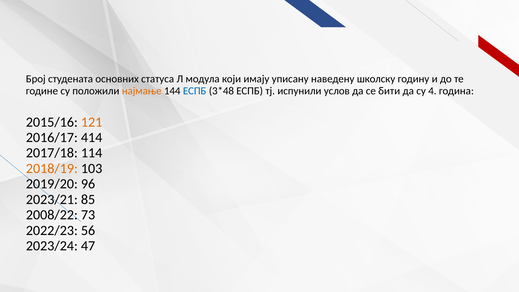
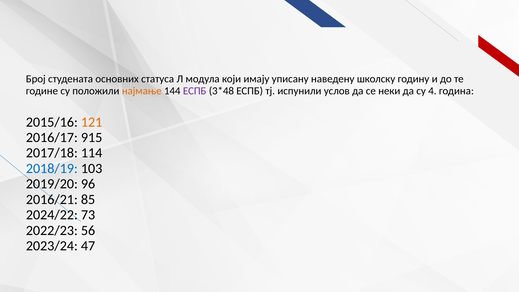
ЕСПБ colour: blue -> purple (195, 91)
бити: бити -> неки (389, 91)
414: 414 -> 915 (92, 137)
2018/19 colour: orange -> blue (52, 168)
2023/21: 2023/21 -> 2016/21 (52, 199)
2008/22: 2008/22 -> 2024/22 (52, 215)
